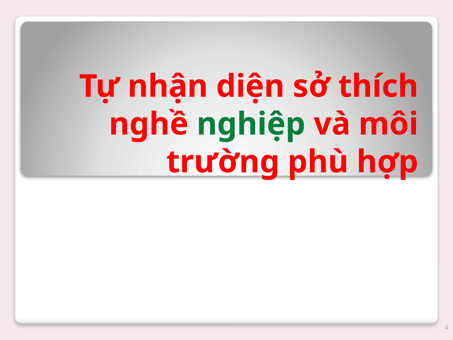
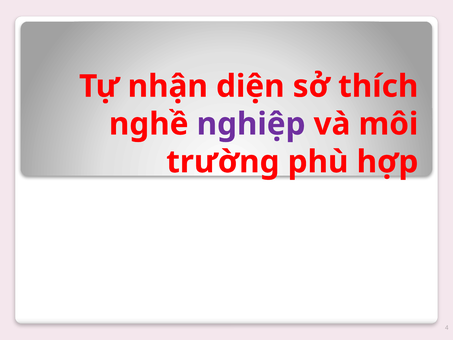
nghiệp colour: green -> purple (251, 124)
